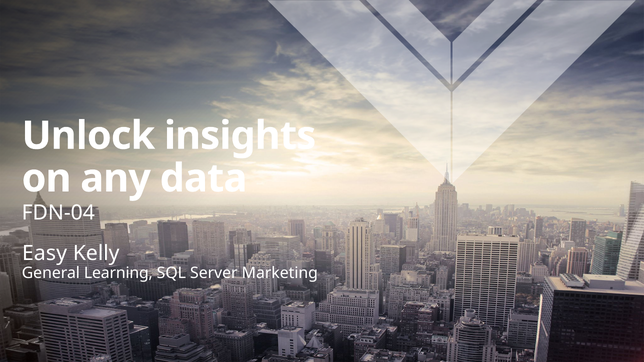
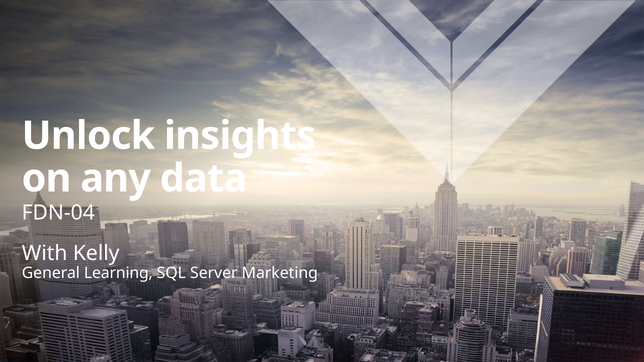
Easy: Easy -> With (45, 253)
